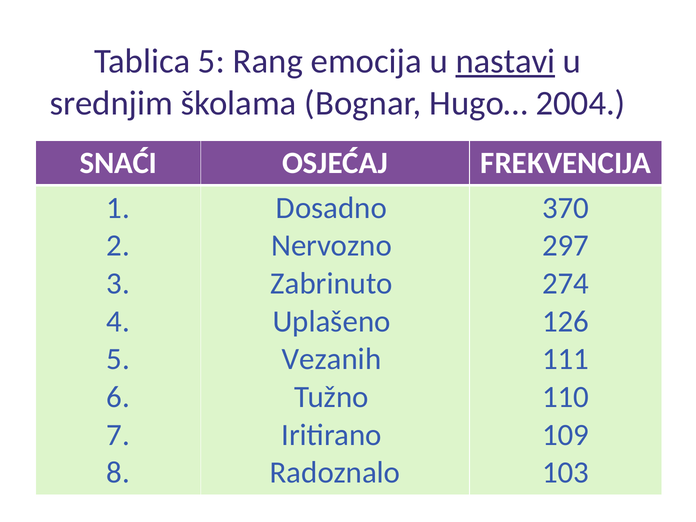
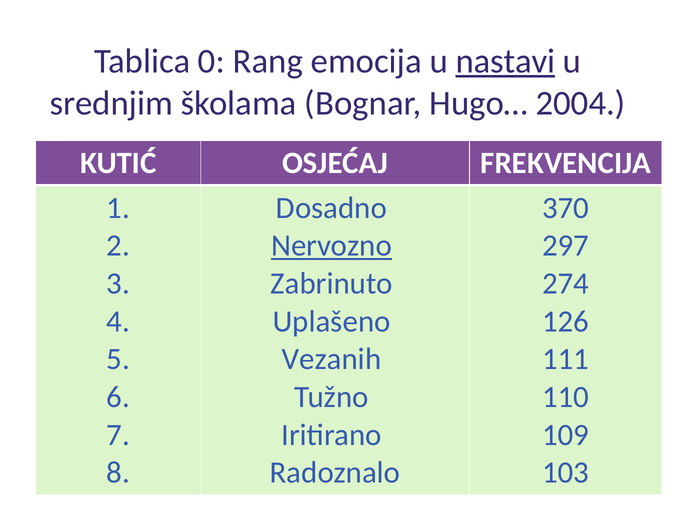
Tablica 5: 5 -> 0 (211, 61)
SNAĆI: SNAĆI -> KUTIĆ (118, 163)
Nervozno underline: none -> present (332, 246)
